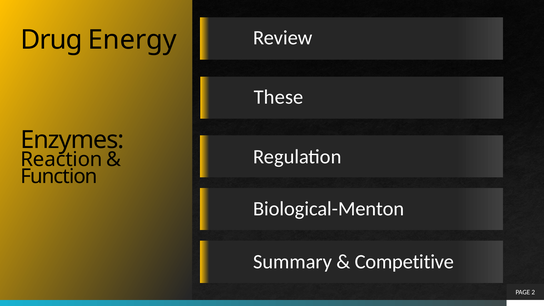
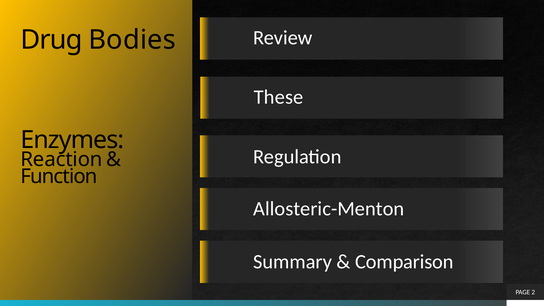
Energy: Energy -> Bodies (132, 40)
Biological-Menton: Biological-Menton -> Allosteric-Menton (329, 209)
Competitive: Competitive -> Comparison (404, 262)
